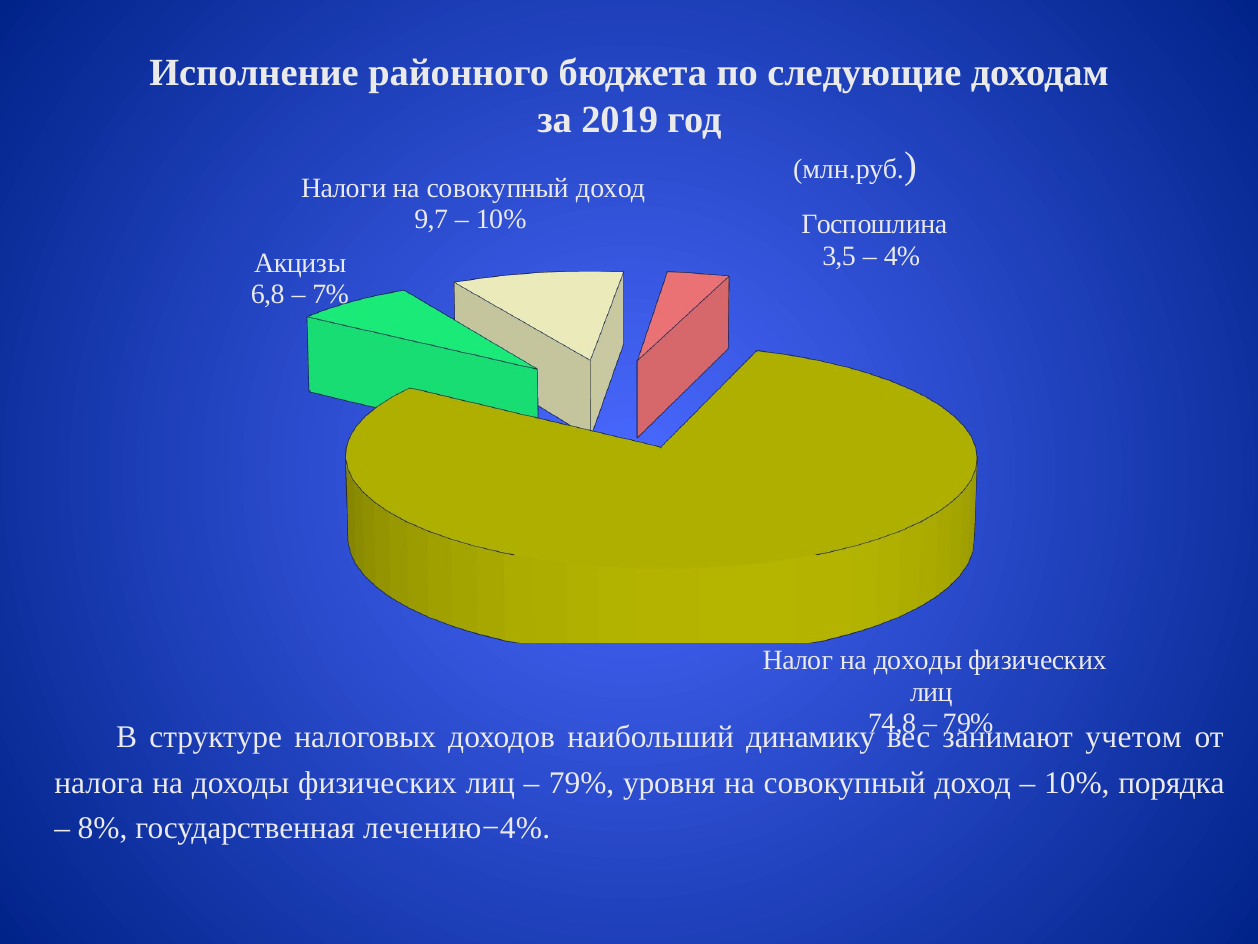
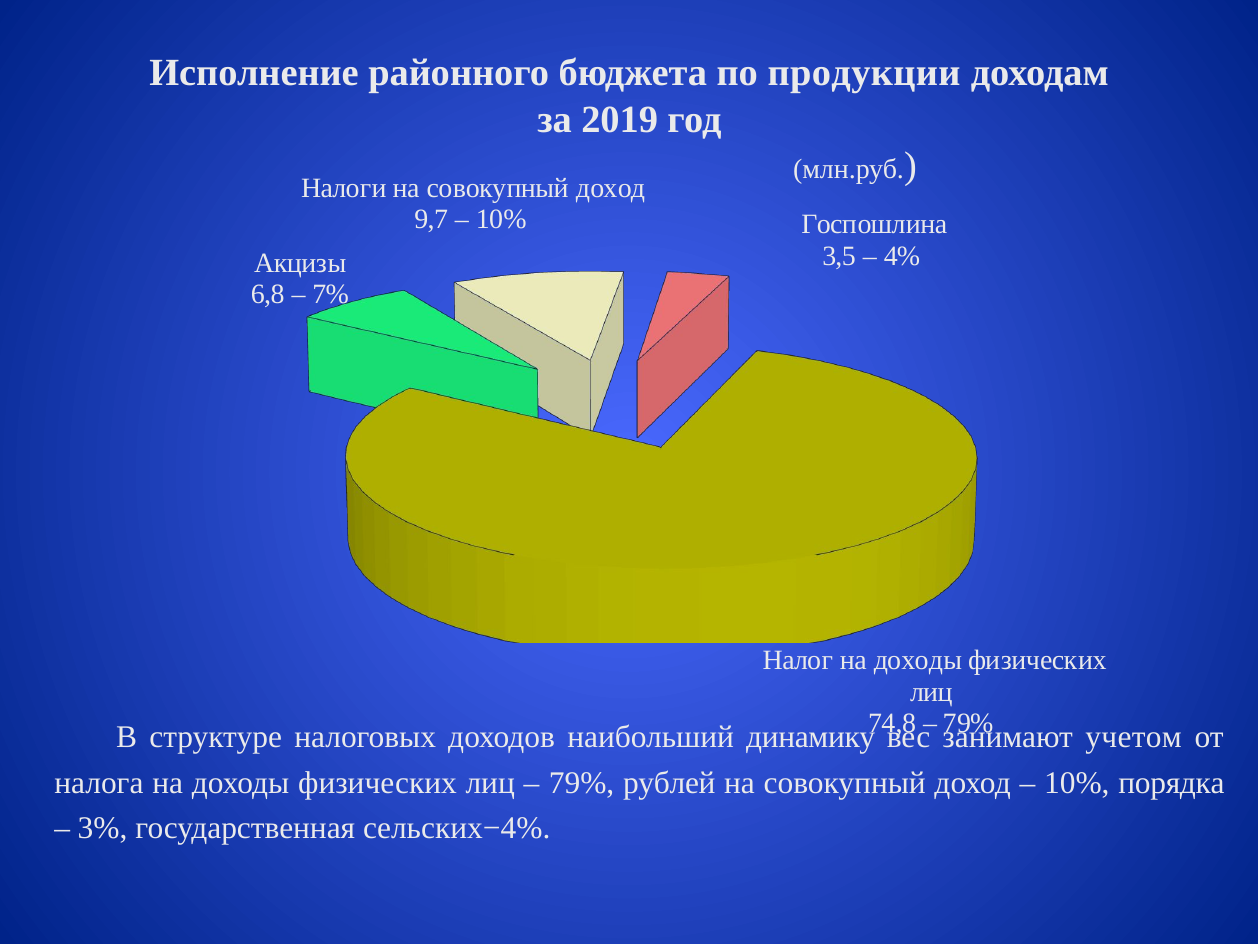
следующие: следующие -> продукции (864, 73)
уровня: уровня -> рублей (669, 782)
8%: 8% -> 3% (103, 828)
лечению−4%: лечению−4% -> сельских−4% (457, 828)
